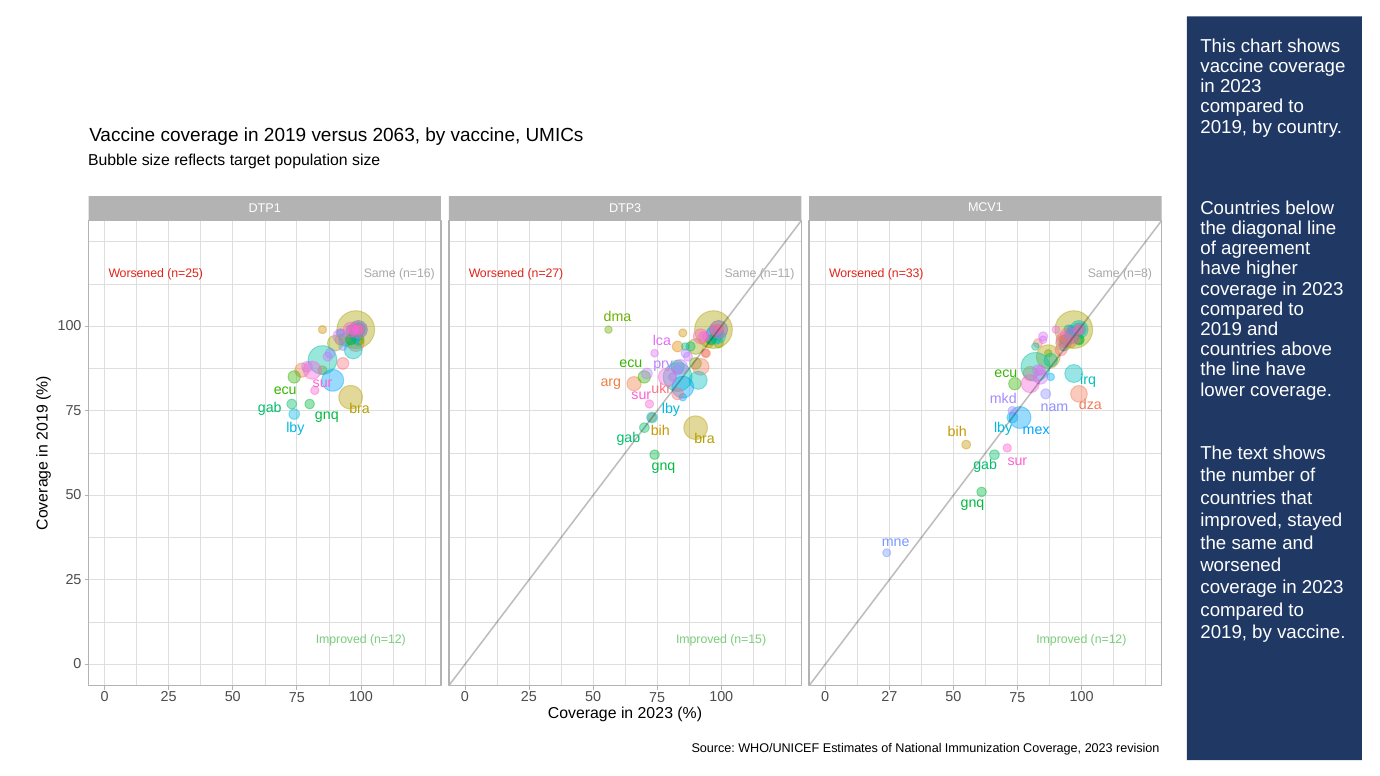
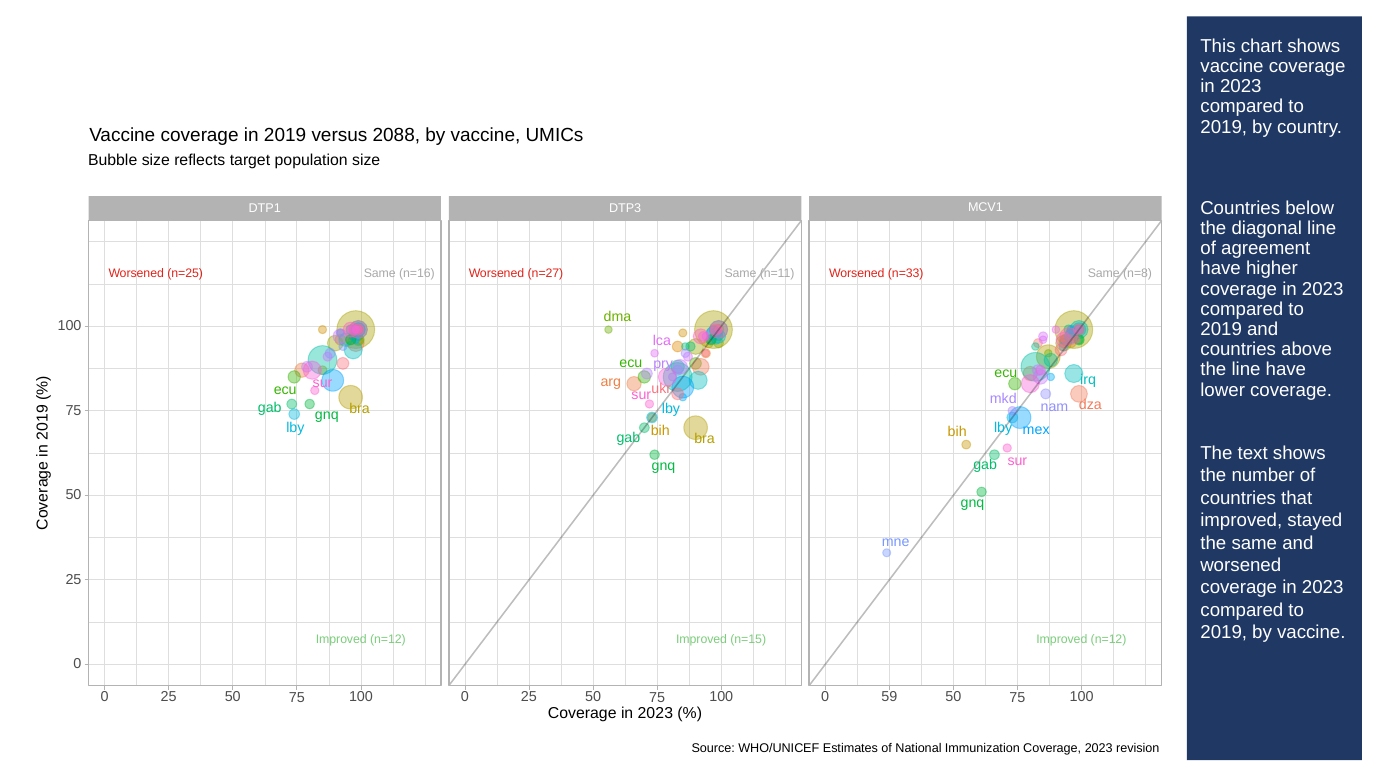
2063: 2063 -> 2088 (396, 135)
27: 27 -> 59 (889, 697)
